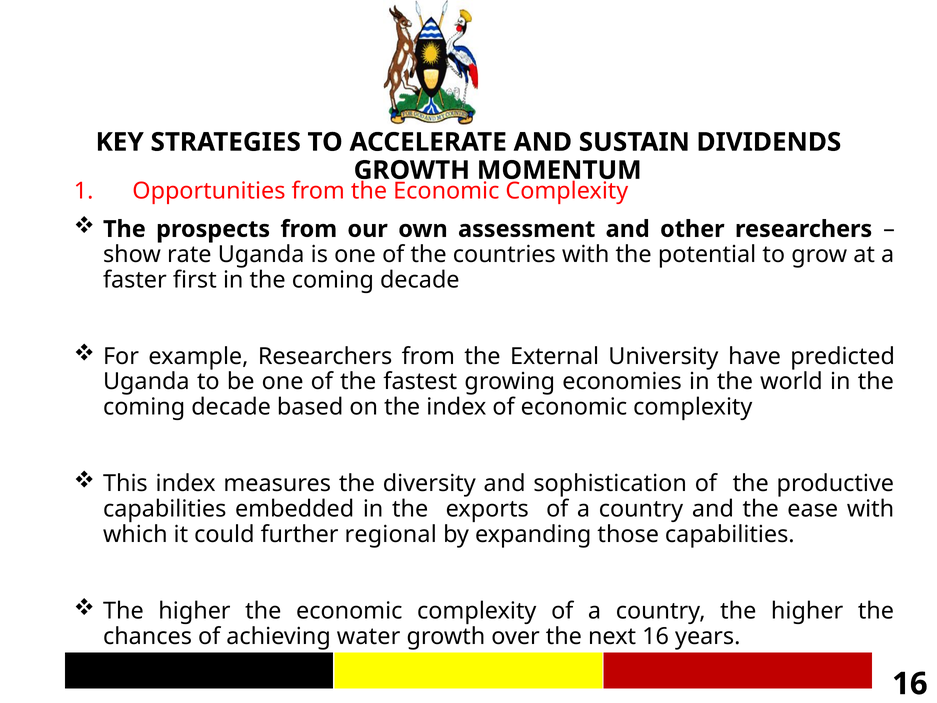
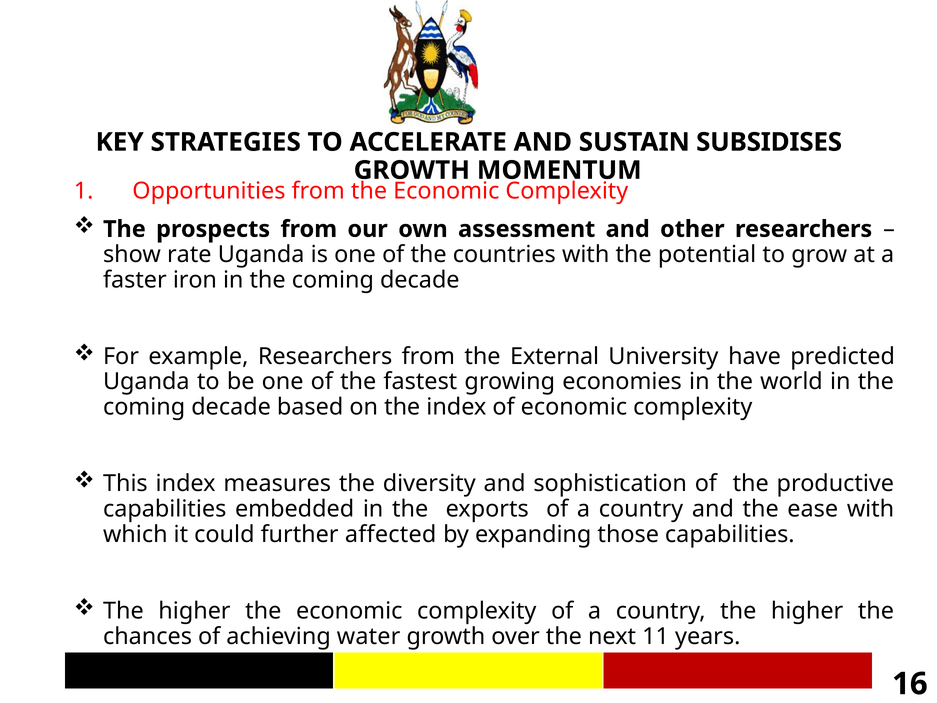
DIVIDENDS: DIVIDENDS -> SUBSIDISES (769, 142)
first: first -> iron (195, 280)
regional: regional -> affected (391, 534)
next 16: 16 -> 11 (656, 636)
